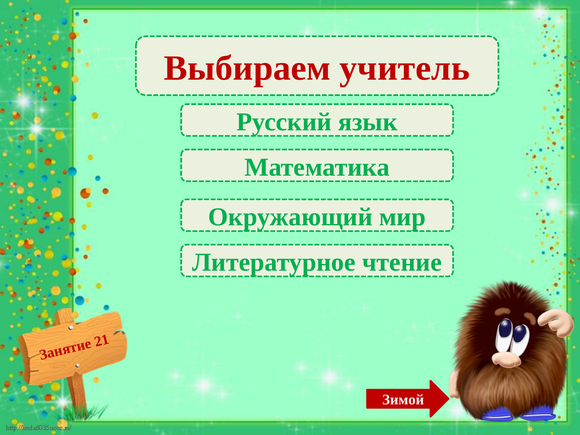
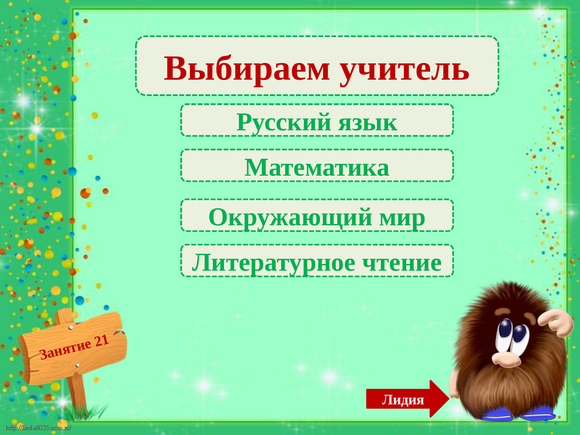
Зимой: Зимой -> Лидия (403, 400)
